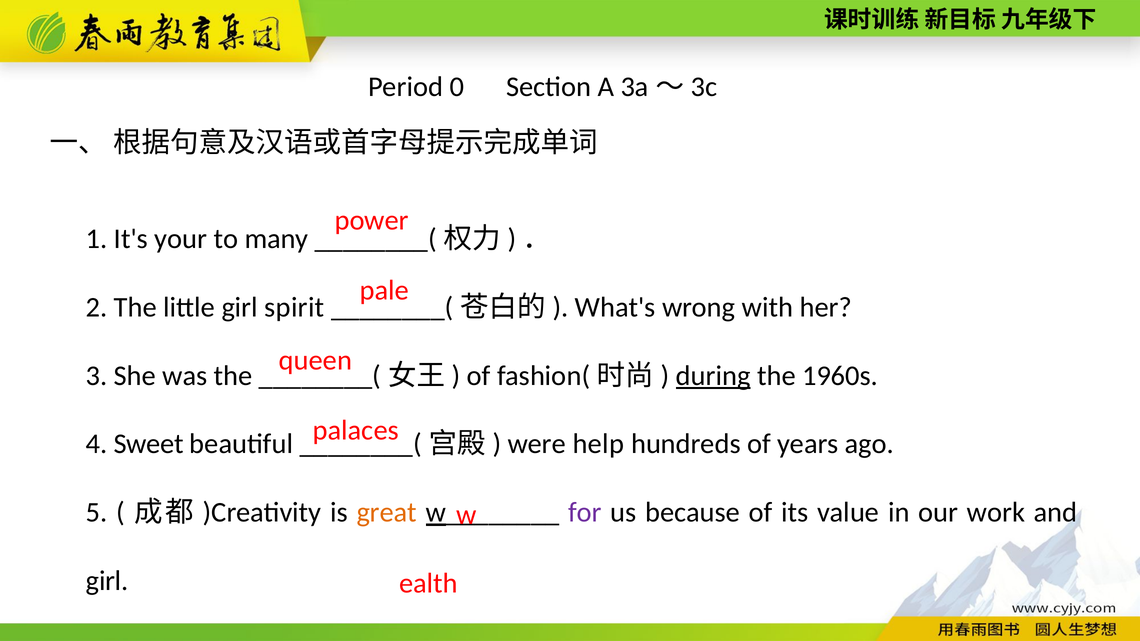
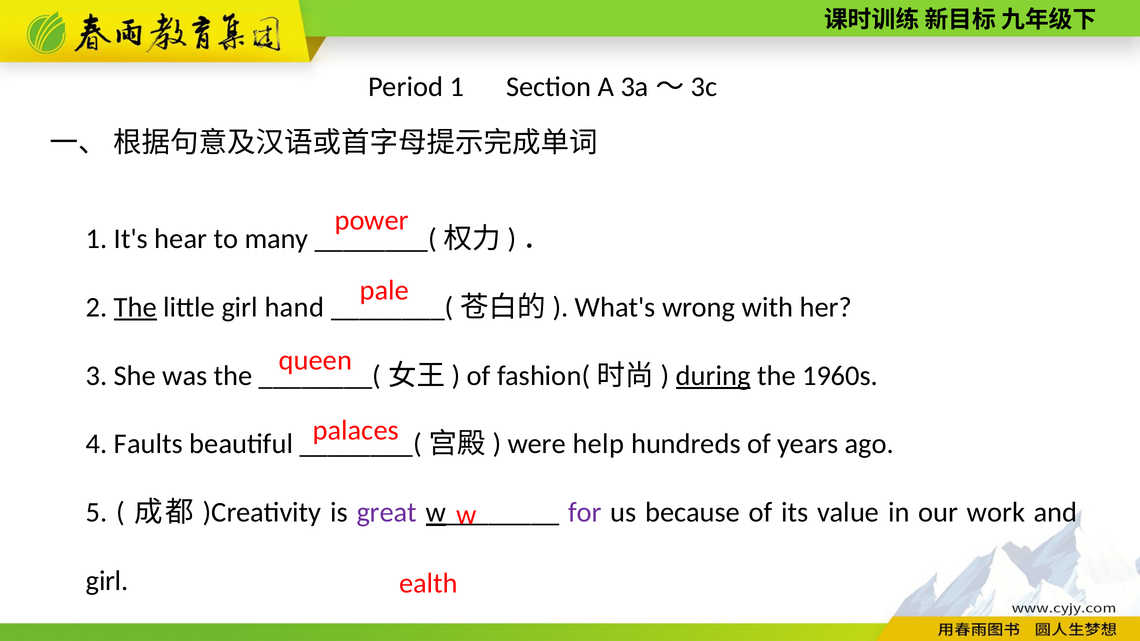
Period 0: 0 -> 1 (457, 87)
your: your -> hear (181, 239)
The underline: none -> present (135, 307)
spirit: spirit -> hand (294, 307)
Sweet: Sweet -> Faults (148, 444)
great colour: orange -> purple (387, 513)
